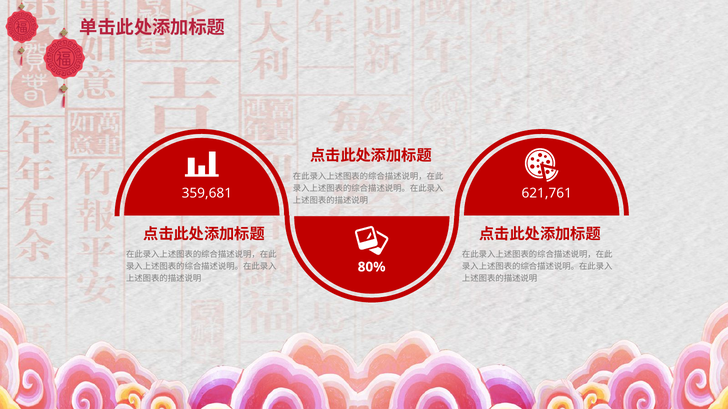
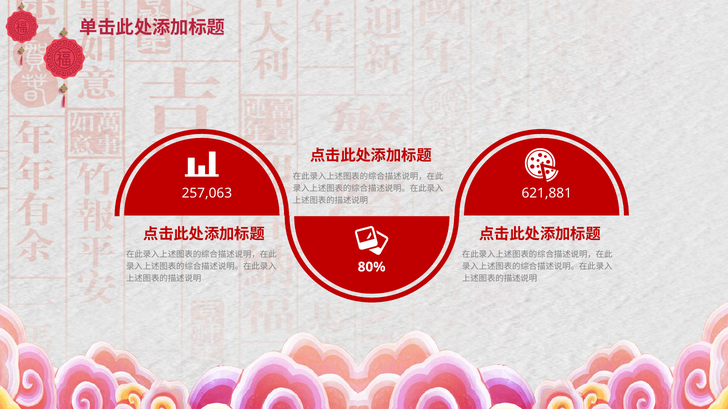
359,681: 359,681 -> 257,063 (207, 194)
621,761: 621,761 -> 621,881 (547, 194)
